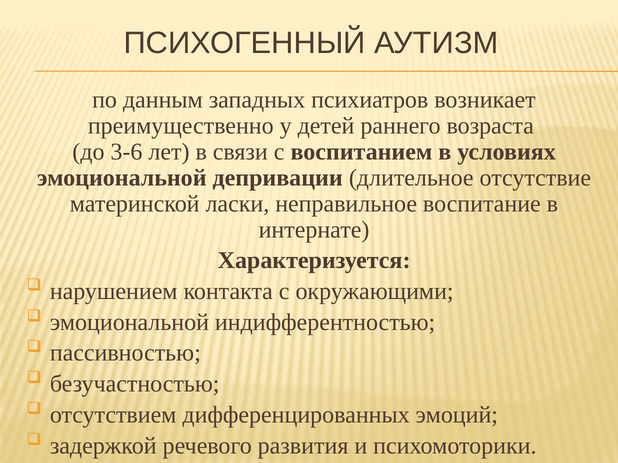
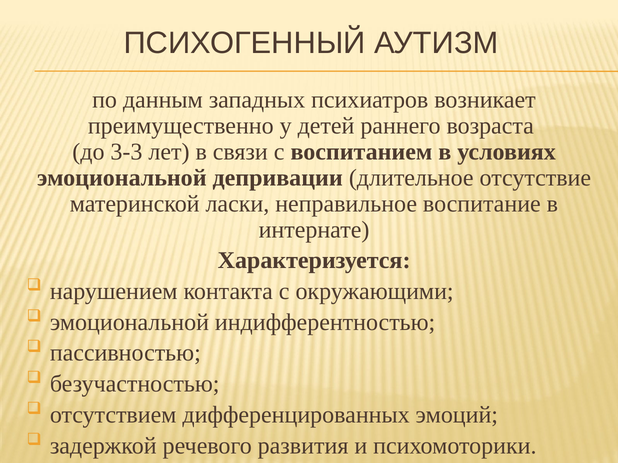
3-6: 3-6 -> 3-3 (126, 152)
